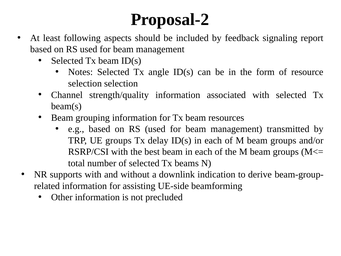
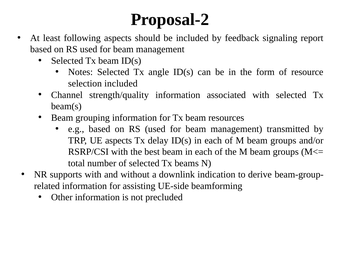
selection selection: selection -> included (121, 83)
UE groups: groups -> aspects (119, 140)
